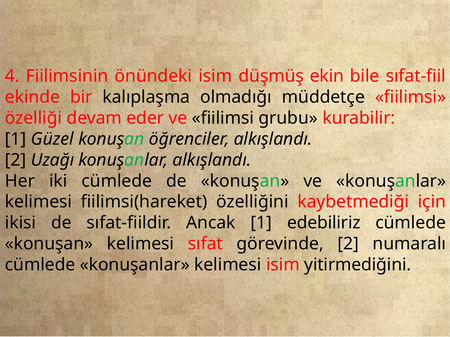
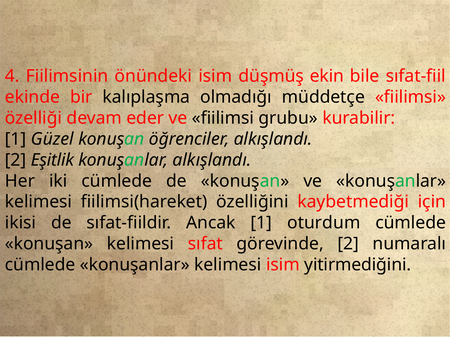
Uzağı: Uzağı -> Eşitlik (52, 160)
edebiliriz: edebiliriz -> oturdum (324, 223)
